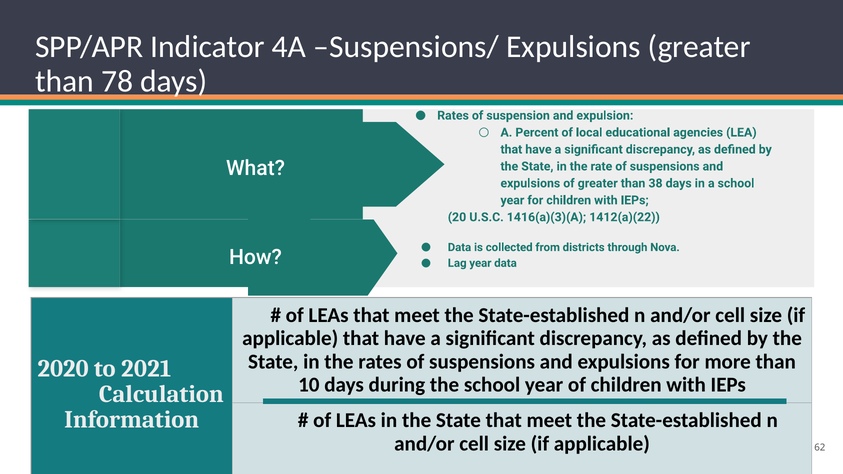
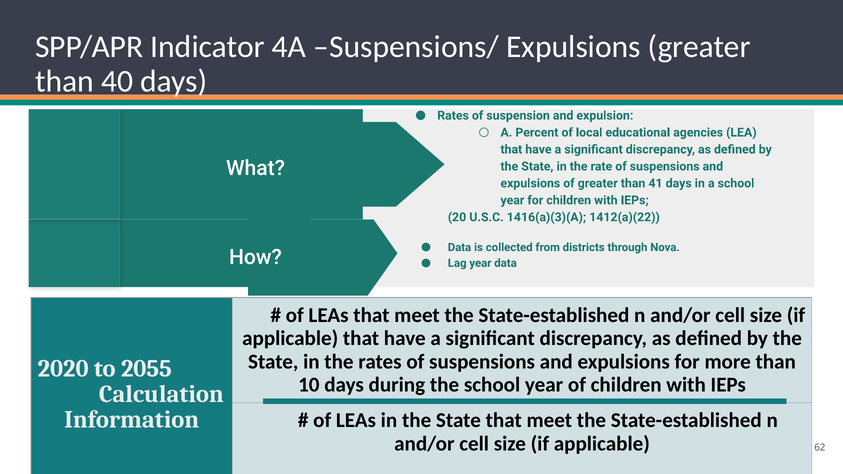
78: 78 -> 40 (117, 81)
38: 38 -> 41 (656, 183)
2021: 2021 -> 2055 (146, 369)
